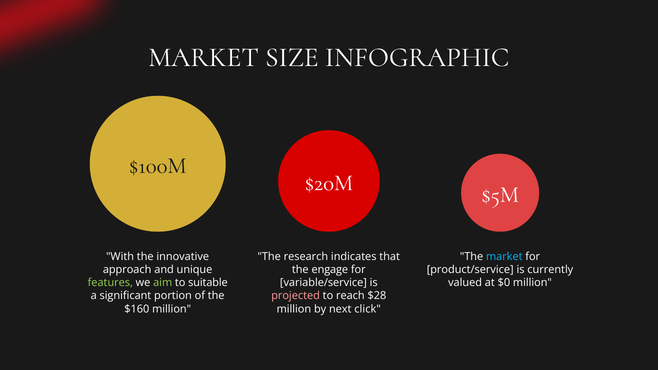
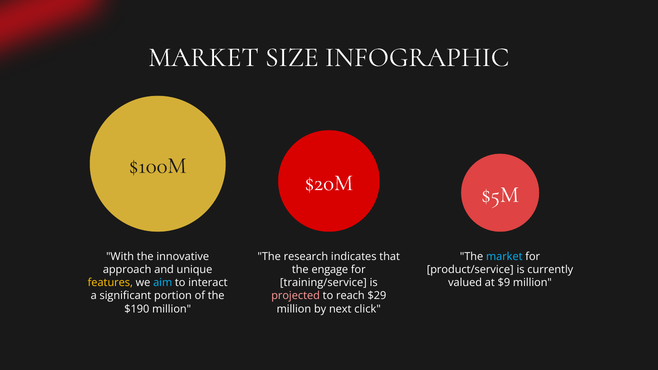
features colour: light green -> yellow (110, 283)
aim colour: light green -> light blue (163, 283)
suitable: suitable -> interact (208, 283)
variable/service: variable/service -> training/service (323, 283)
$0: $0 -> $9 (504, 283)
$28: $28 -> $29 (377, 296)
$160: $160 -> $190 (137, 309)
